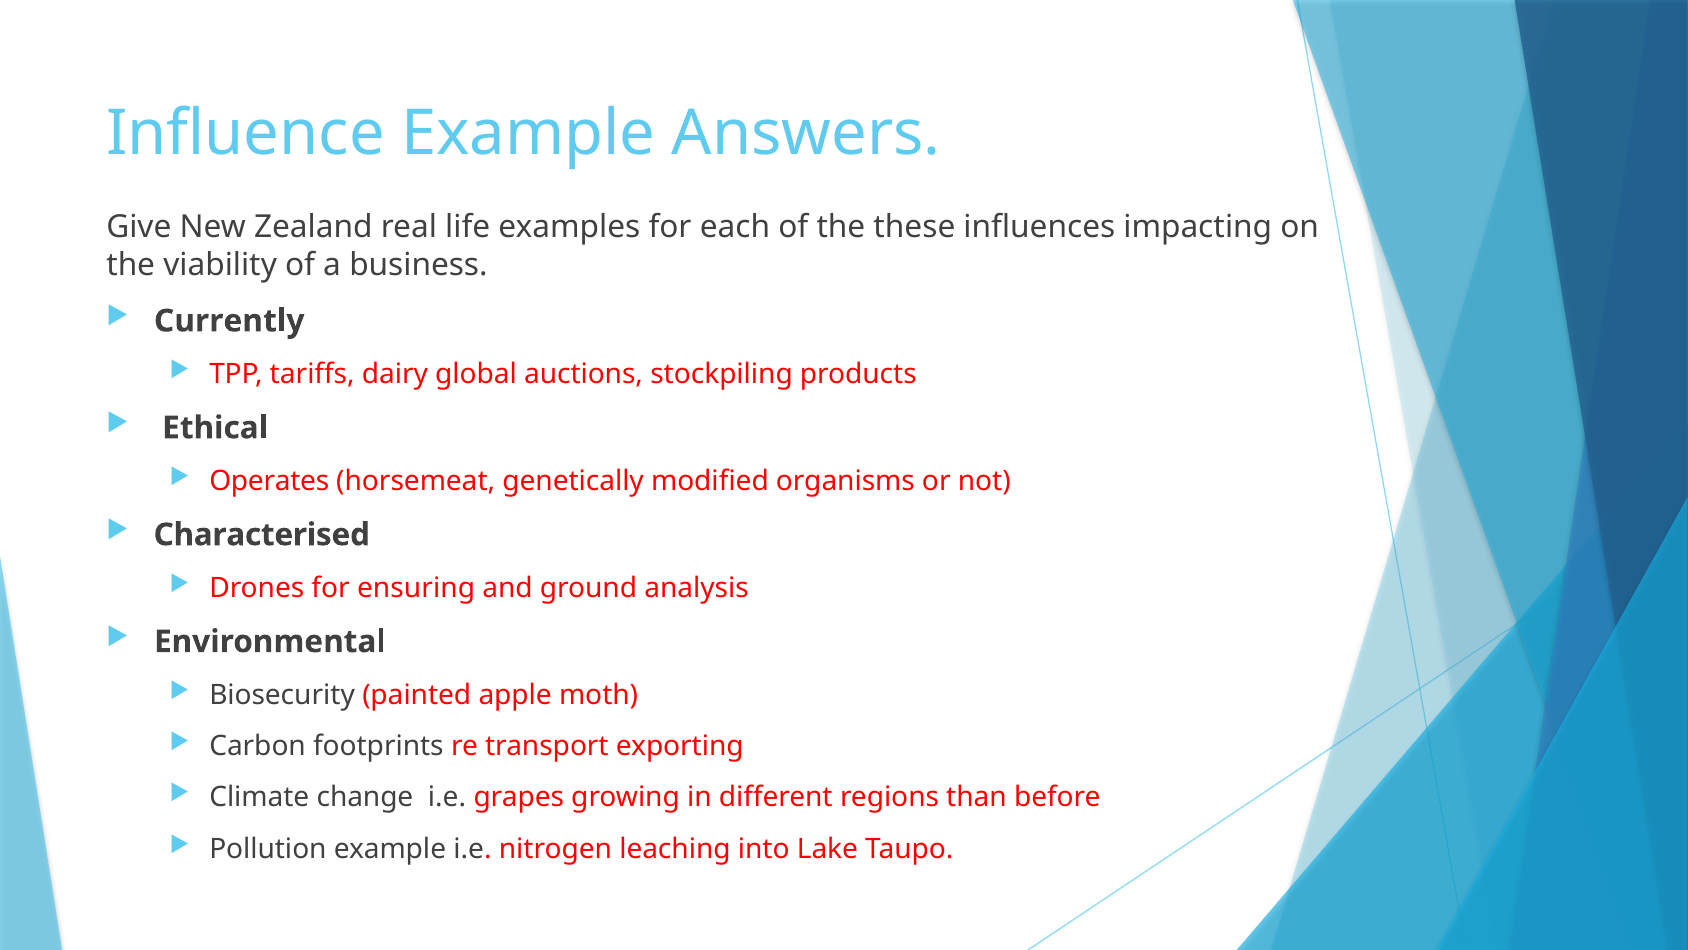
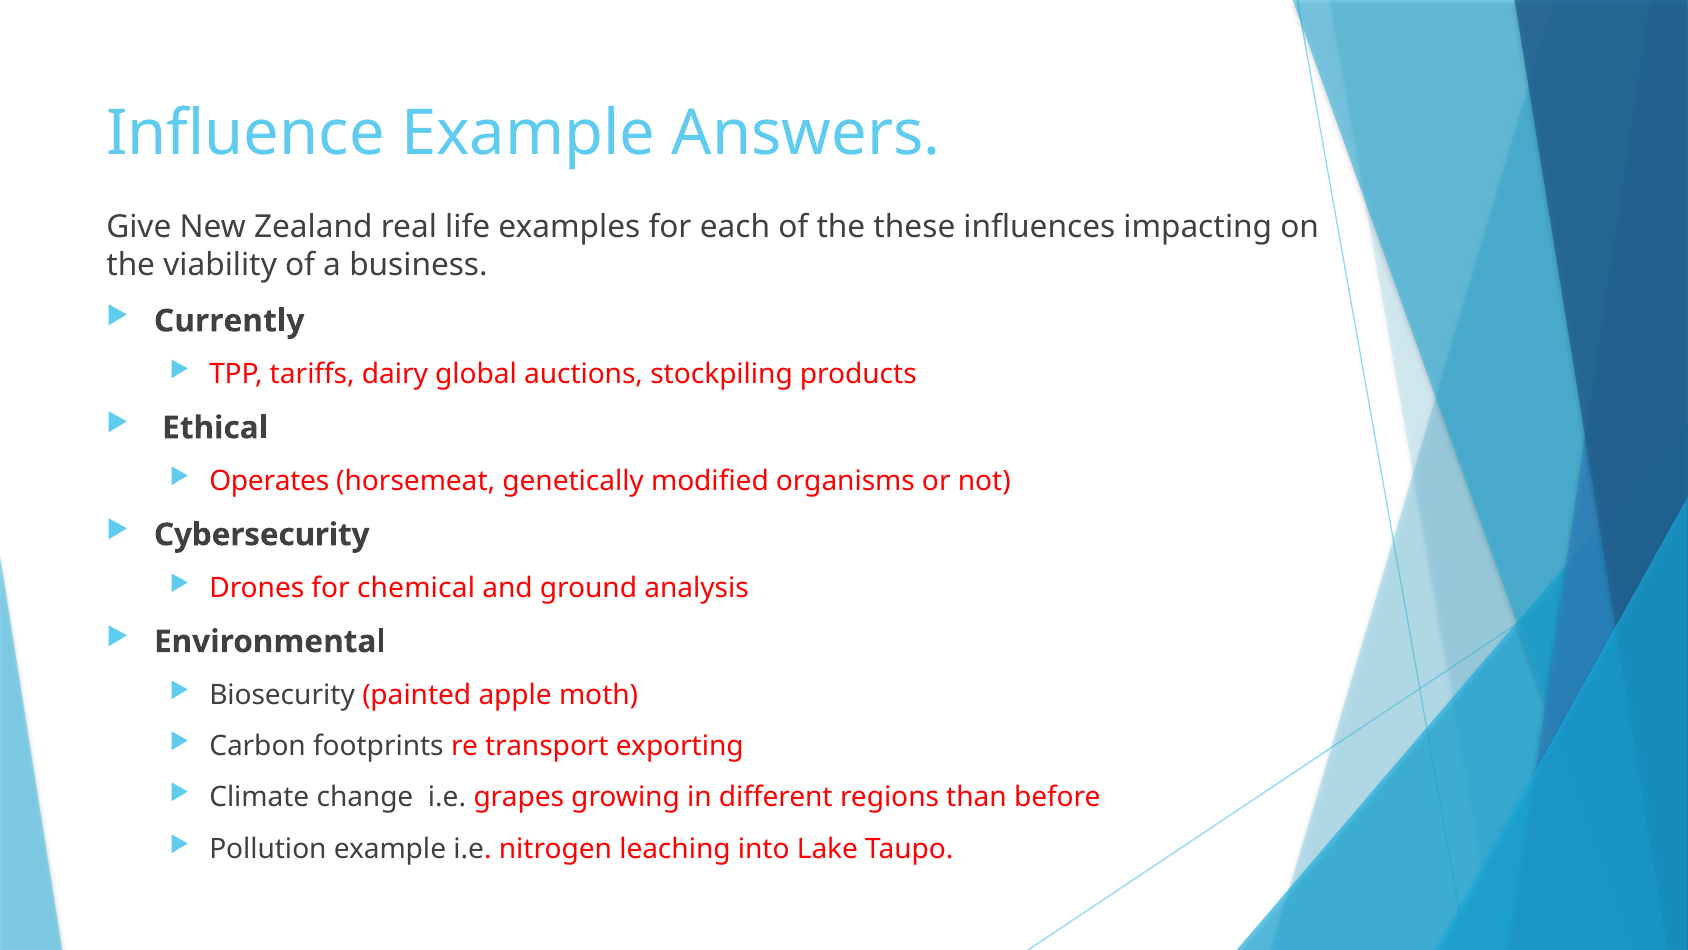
Characterised: Characterised -> Cybersecurity (262, 535)
ensuring: ensuring -> chemical (416, 588)
